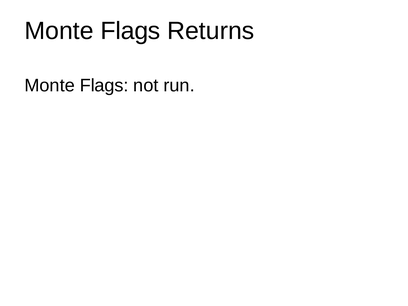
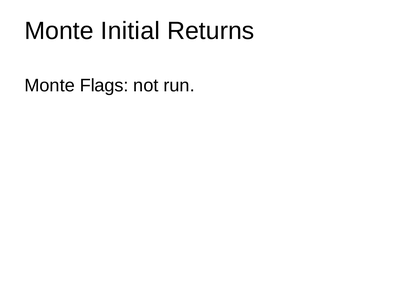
Flags: Flags -> Initial (130, 31)
